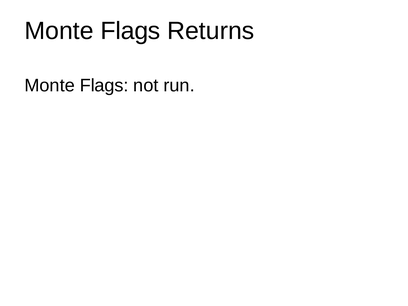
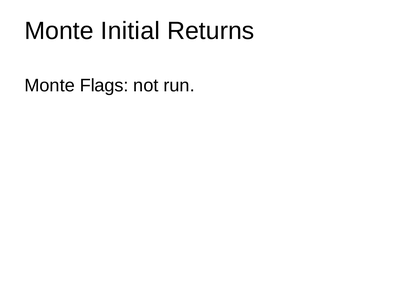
Flags: Flags -> Initial (130, 31)
